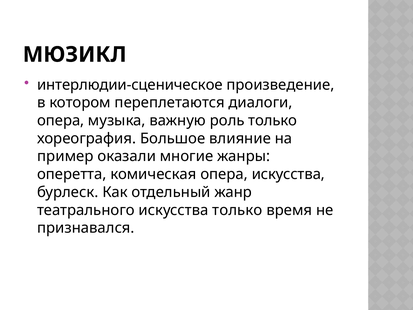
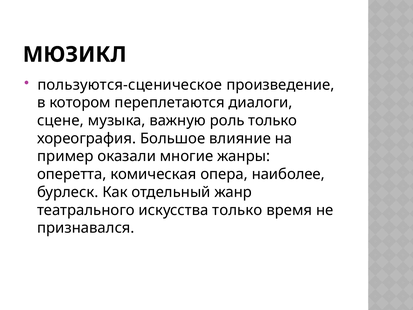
интерлюдии-сценическое: интерлюдии-сценическое -> пользуются-сценическое (130, 85)
опера: опера -> сцене (61, 120)
опера искусства: искусства -> наиболее (288, 174)
